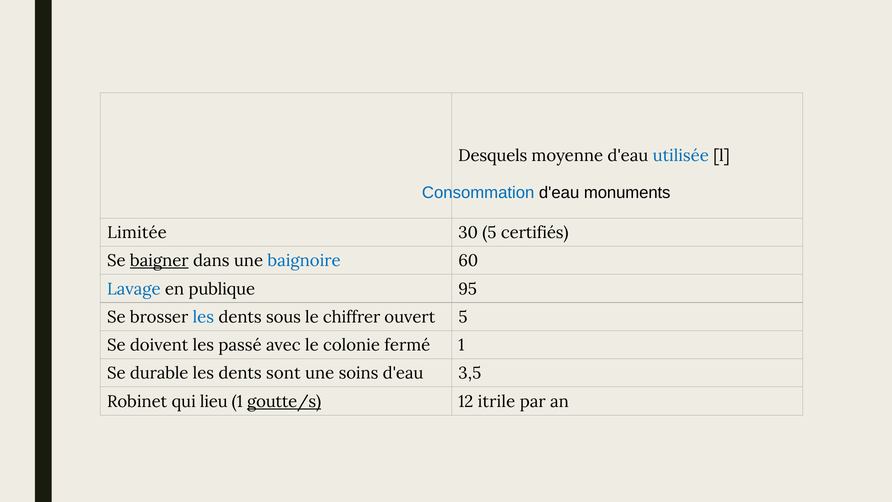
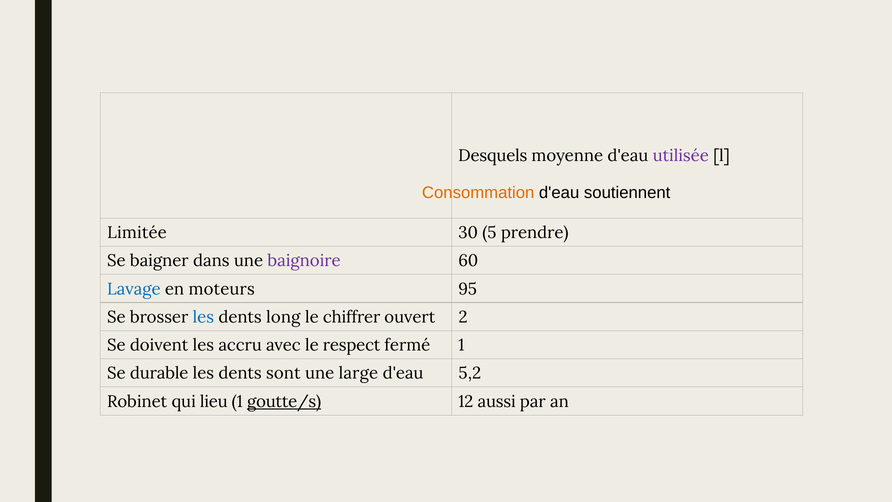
utilisée colour: blue -> purple (681, 156)
Consommation colour: blue -> orange (478, 192)
monuments: monuments -> soutiennent (627, 192)
certifiés: certifiés -> prendre (535, 233)
baigner underline: present -> none (159, 261)
baignoire colour: blue -> purple (304, 261)
publique: publique -> moteurs (222, 289)
sous: sous -> long (283, 317)
ouvert 5: 5 -> 2 (463, 317)
passé: passé -> accru (240, 345)
colonie: colonie -> respect (352, 345)
soins: soins -> large (358, 373)
3,5: 3,5 -> 5,2 (470, 373)
itrile: itrile -> aussi (497, 401)
